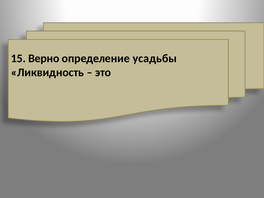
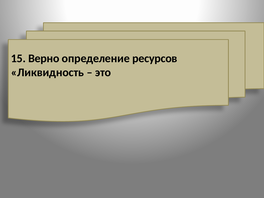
усадьбы: усадьбы -> ресурсов (155, 58)
